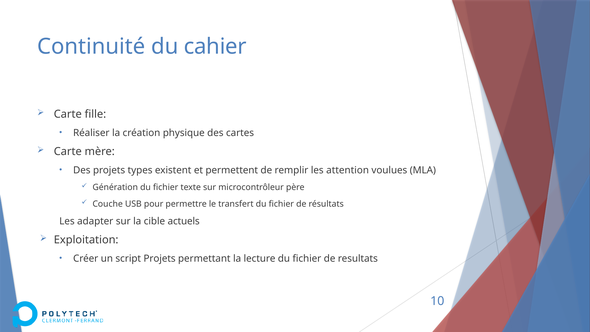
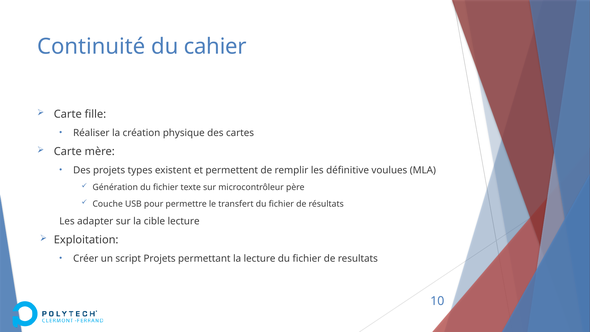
attention: attention -> définitive (348, 170)
cible actuels: actuels -> lecture (184, 221)
